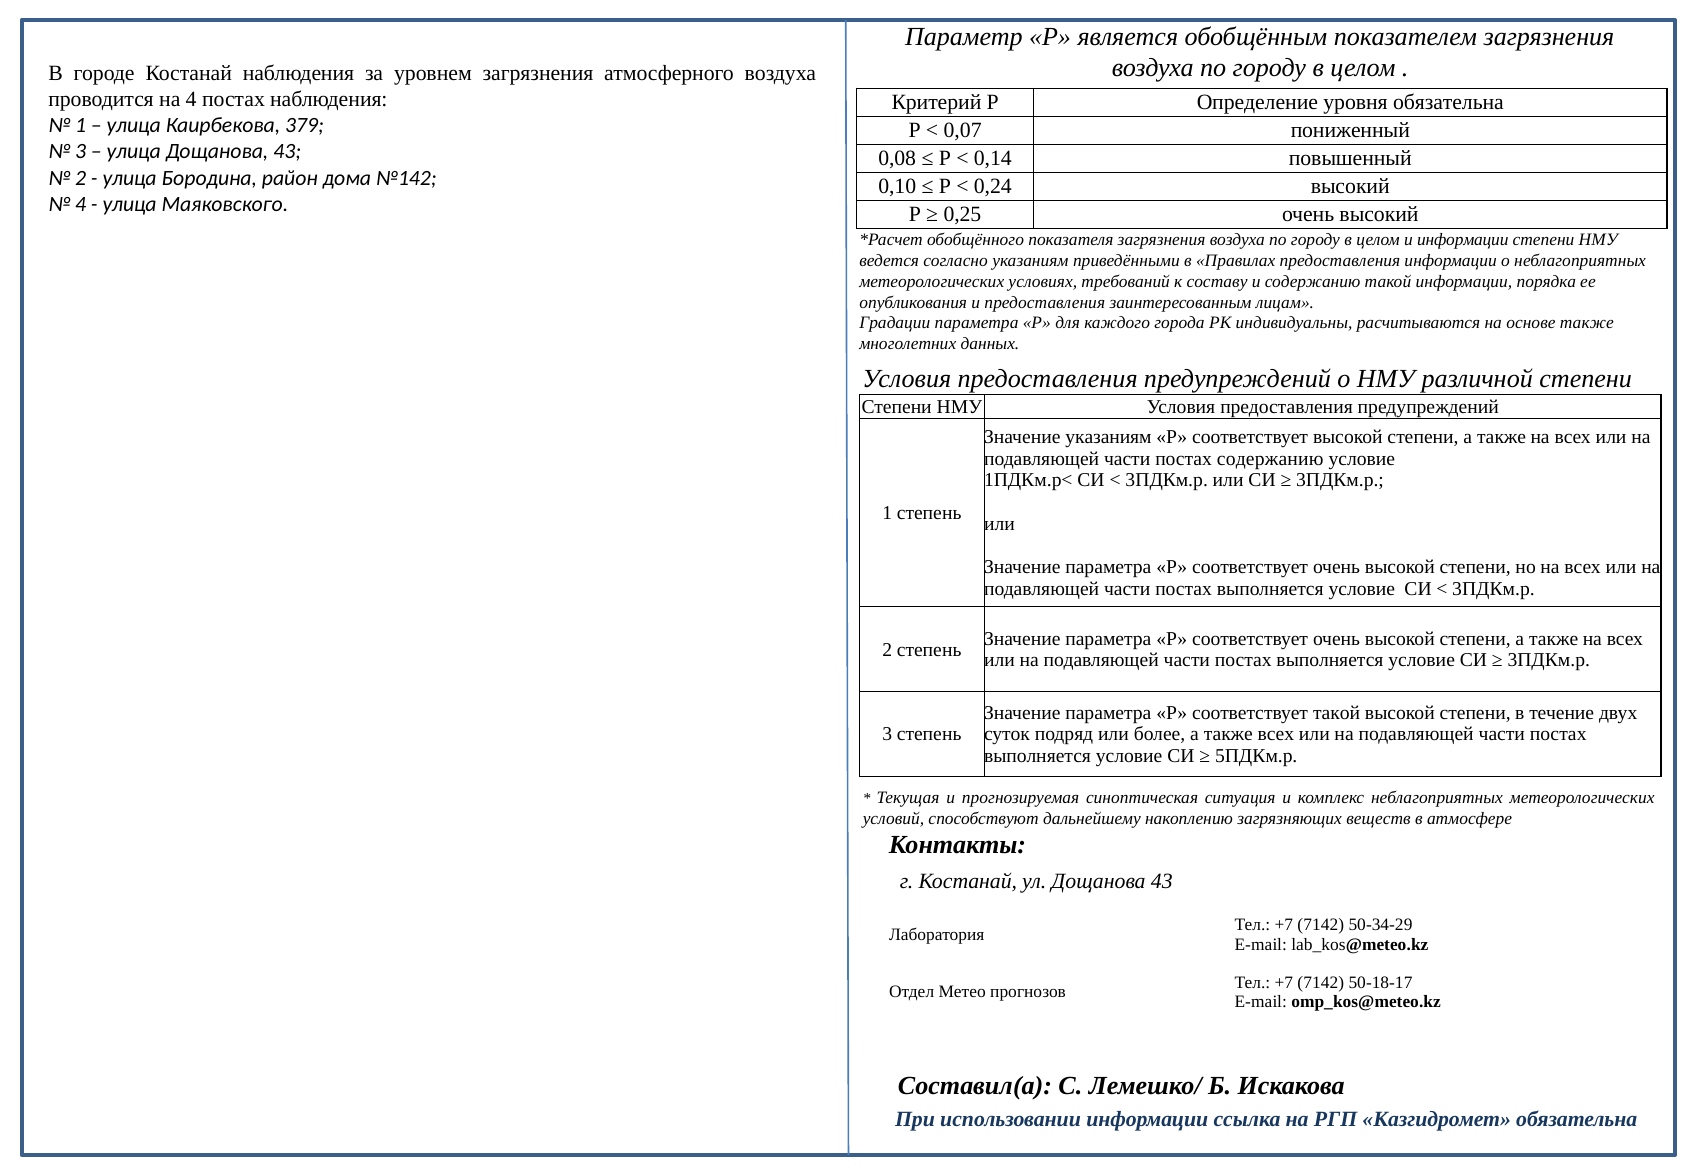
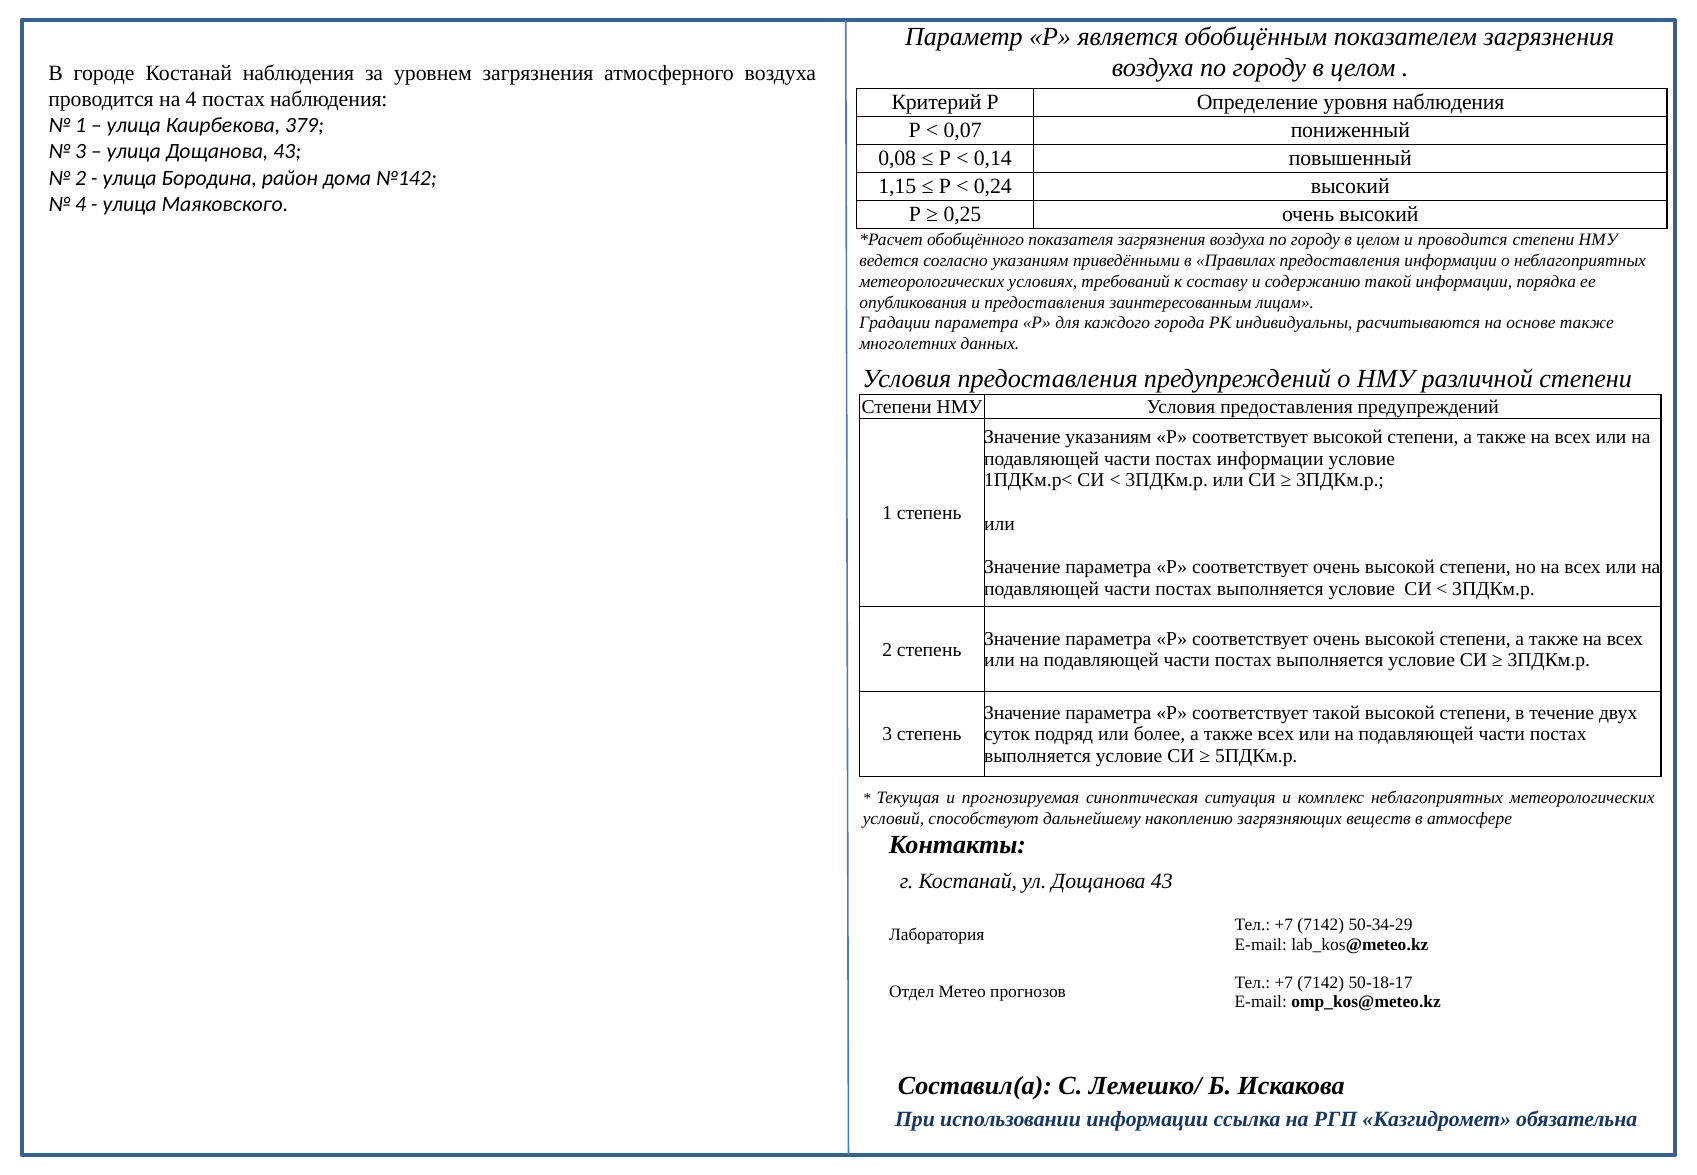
уровня обязательна: обязательна -> наблюдения (1449, 102)
0,10: 0,10 -> 1,15 (897, 186)
и информации: информации -> проводится (1463, 240)
постах содержанию: содержанию -> информации (1270, 458)
